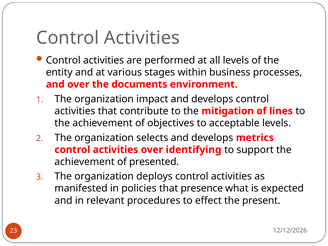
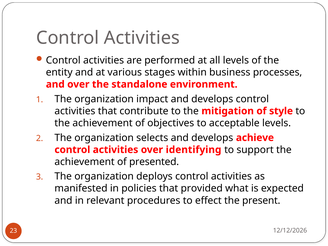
documents: documents -> standalone (139, 84)
lines: lines -> style (281, 111)
metrics: metrics -> achieve (255, 138)
presence: presence -> provided (202, 188)
